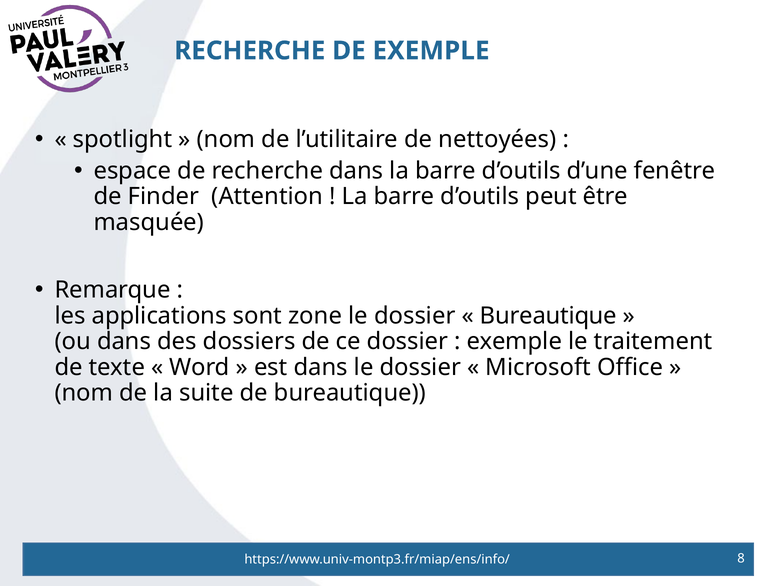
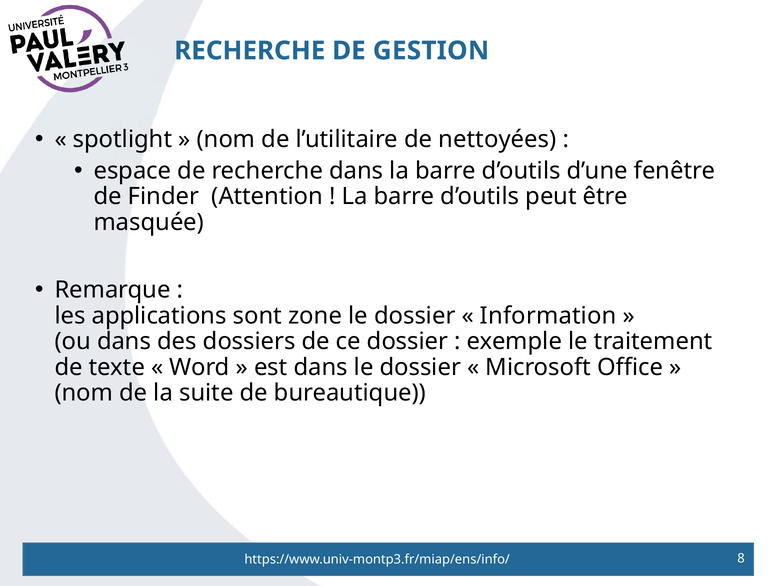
DE EXEMPLE: EXEMPLE -> GESTION (431, 51)
Bureautique: Bureautique -> Information (548, 316)
